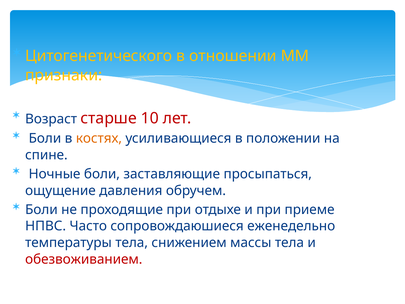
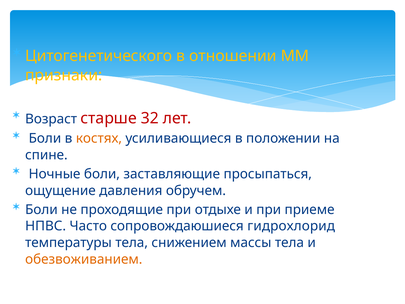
10: 10 -> 32 (150, 118)
еженедельно: еженедельно -> гидрохлорид (291, 226)
обезвоживанием colour: red -> orange (84, 259)
